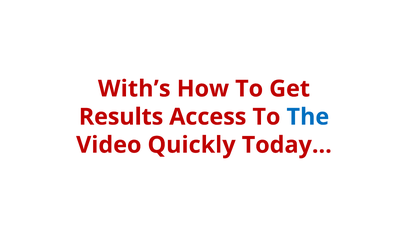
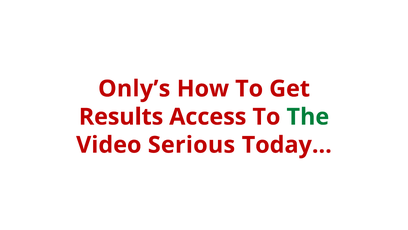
With’s: With’s -> Only’s (134, 89)
The colour: blue -> green (308, 117)
Quickly: Quickly -> Serious (191, 145)
